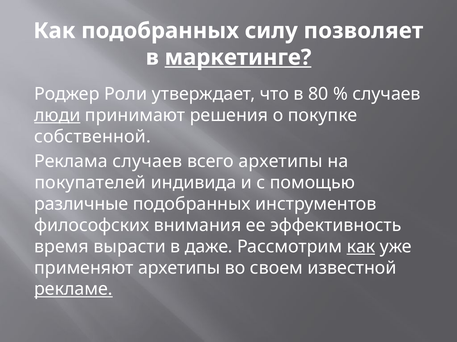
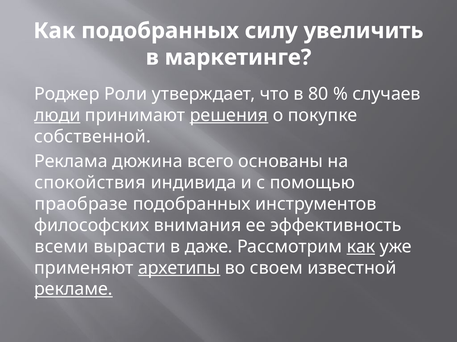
позволяет: позволяет -> увеличить (364, 31)
маркетинге underline: present -> none (238, 58)
решения underline: none -> present (229, 115)
Реклама случаев: случаев -> дюжина (147, 162)
всего архетипы: архетипы -> основаны (281, 162)
покупателей: покупателей -> спокойствия (90, 183)
различные: различные -> праобразе (81, 204)
время: время -> всеми (61, 247)
архетипы underline: none -> present (179, 268)
